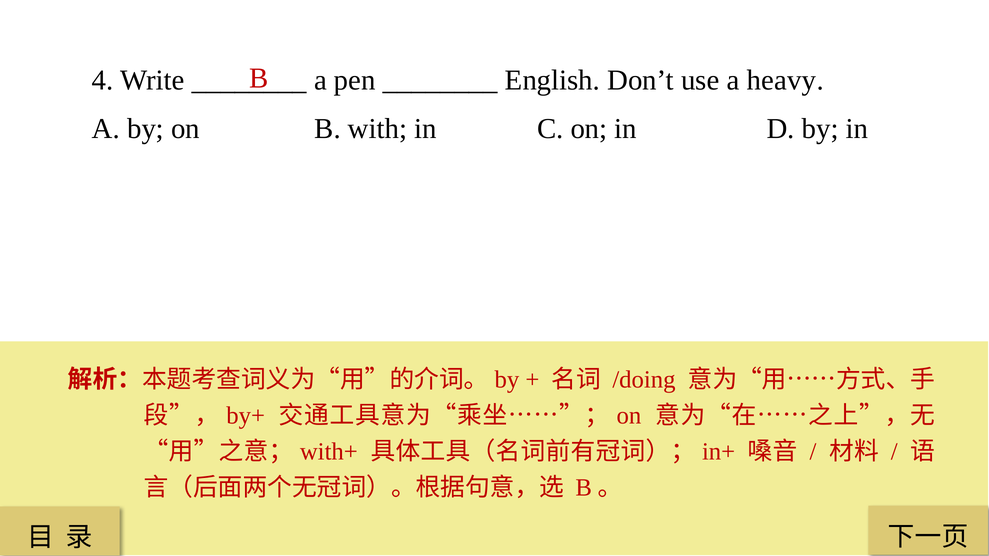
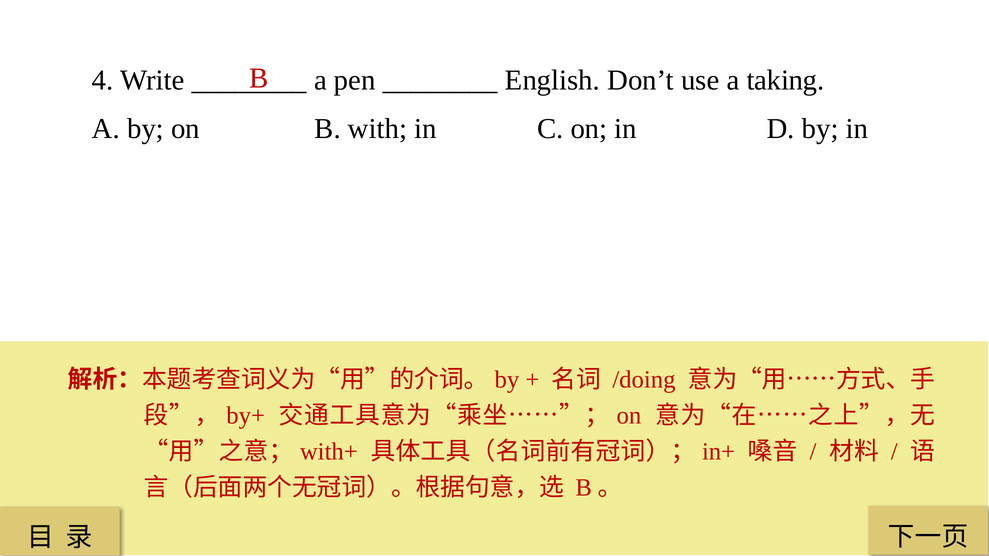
heavy: heavy -> taking (785, 80)
